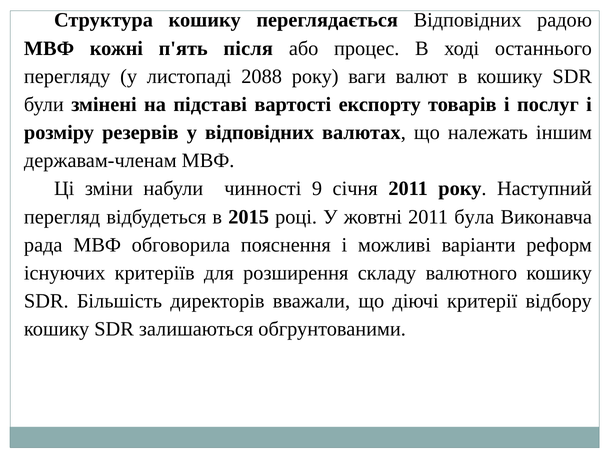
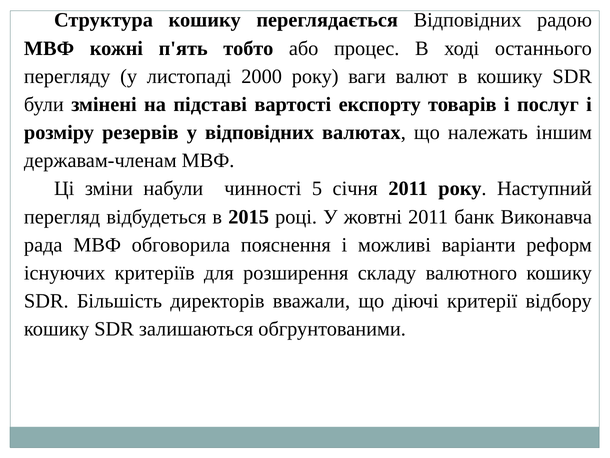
після: після -> тобто (248, 48)
2088: 2088 -> 2000 (262, 76)
9: 9 -> 5 (317, 189)
була: була -> банк (474, 217)
